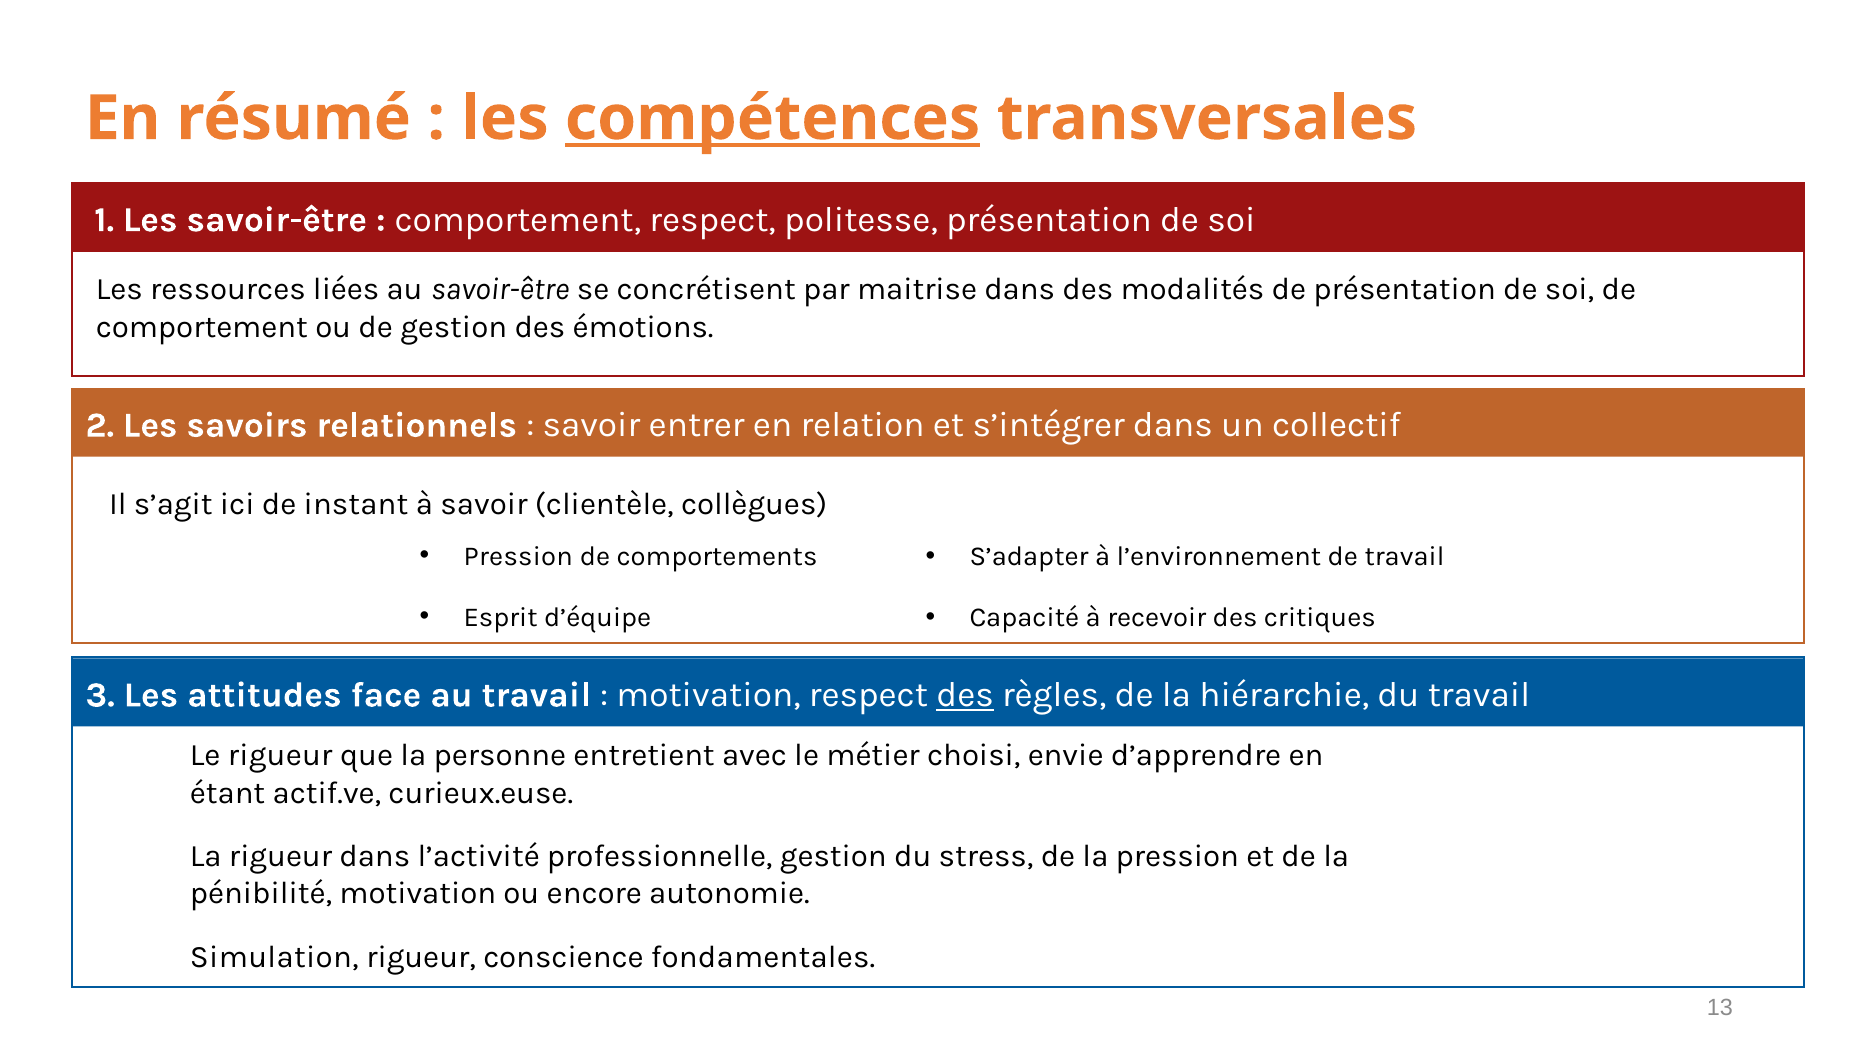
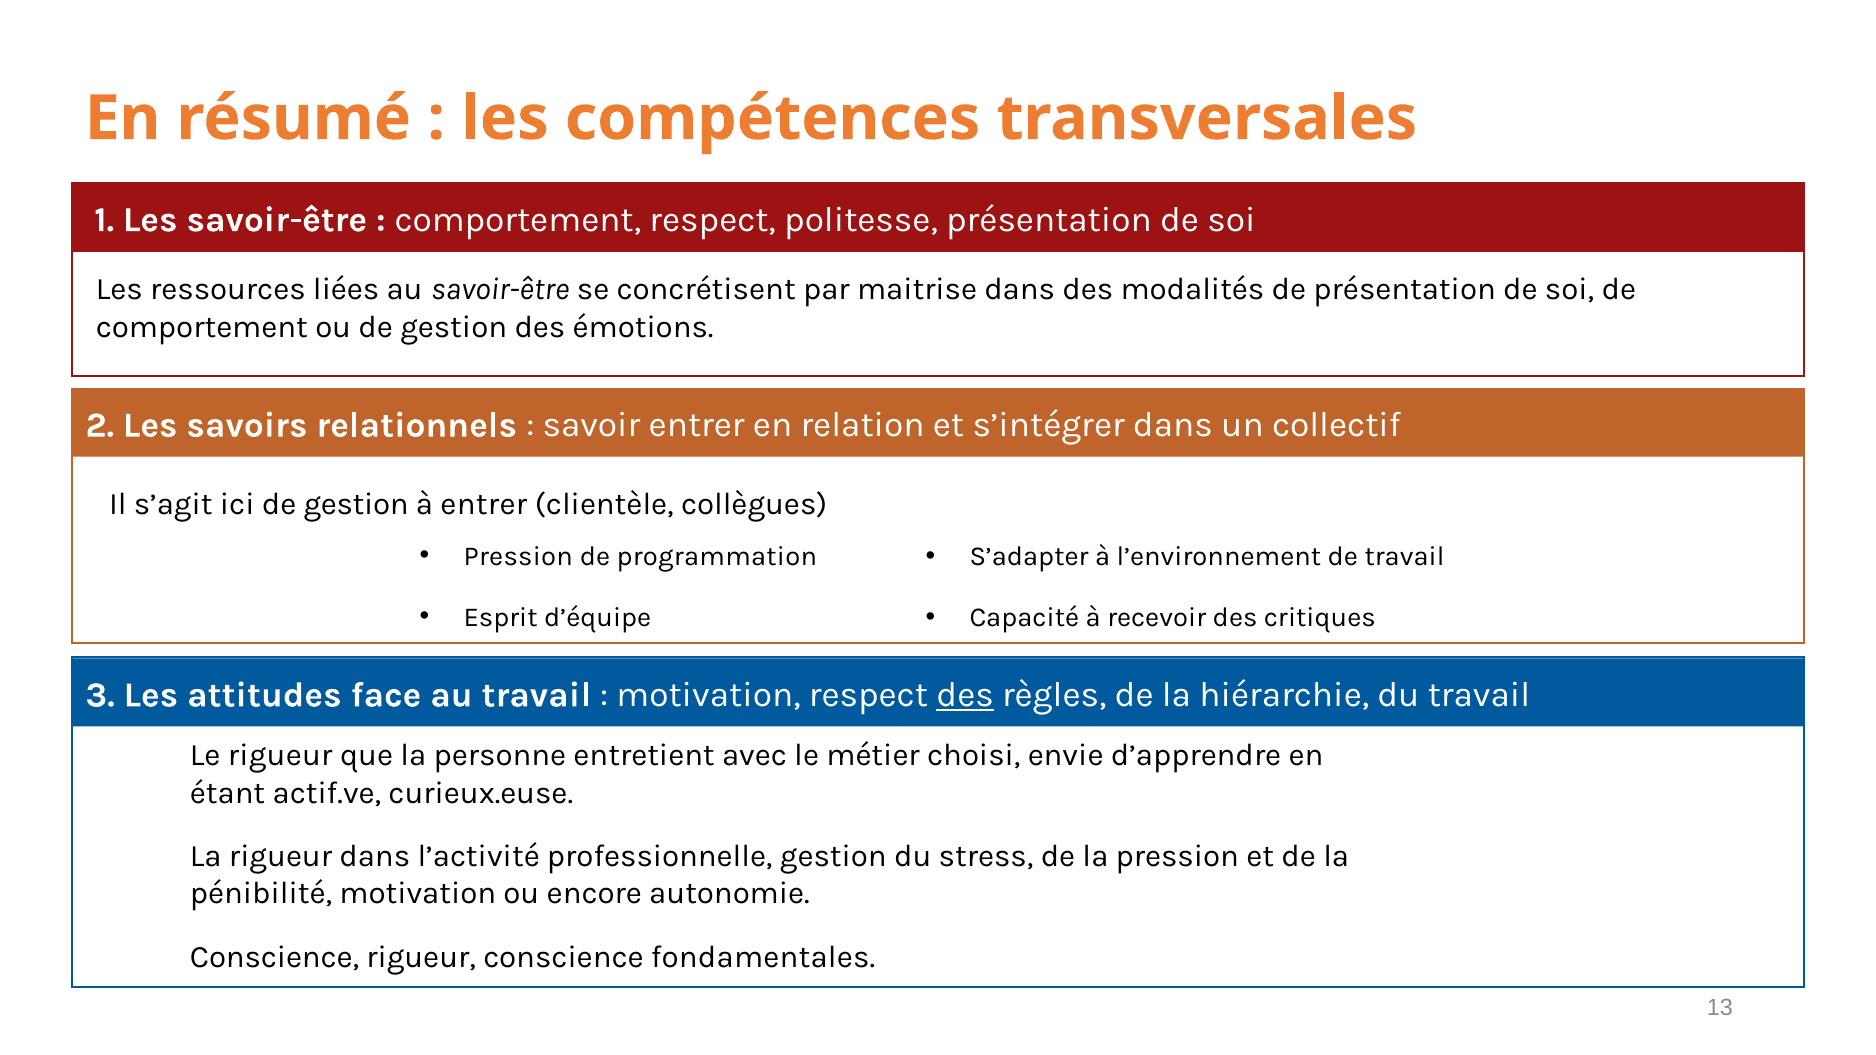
compétences underline: present -> none (773, 118)
ici de instant: instant -> gestion (356, 504)
à savoir: savoir -> entrer (484, 504)
comportements: comportements -> programmation (717, 557)
Simulation: Simulation -> Conscience (275, 957)
